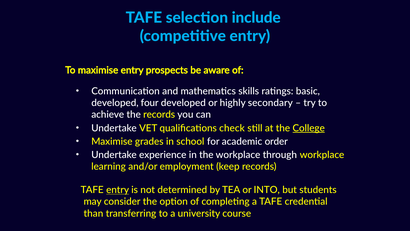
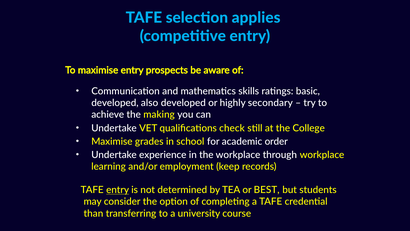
include: include -> applies (256, 18)
four: four -> also (150, 103)
the records: records -> making (159, 115)
College underline: present -> none (309, 128)
INTO: INTO -> BEST (267, 190)
